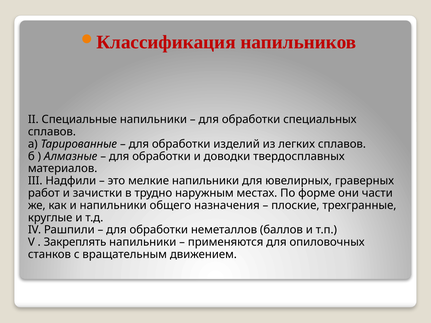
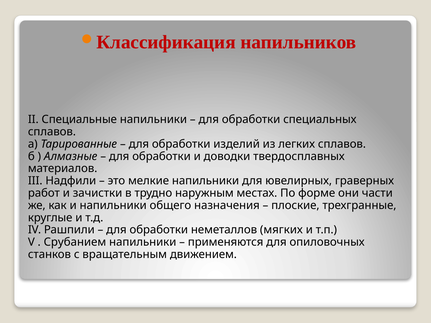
баллов: баллов -> мягких (281, 230)
Закреплять: Закреплять -> Срубанием (75, 242)
